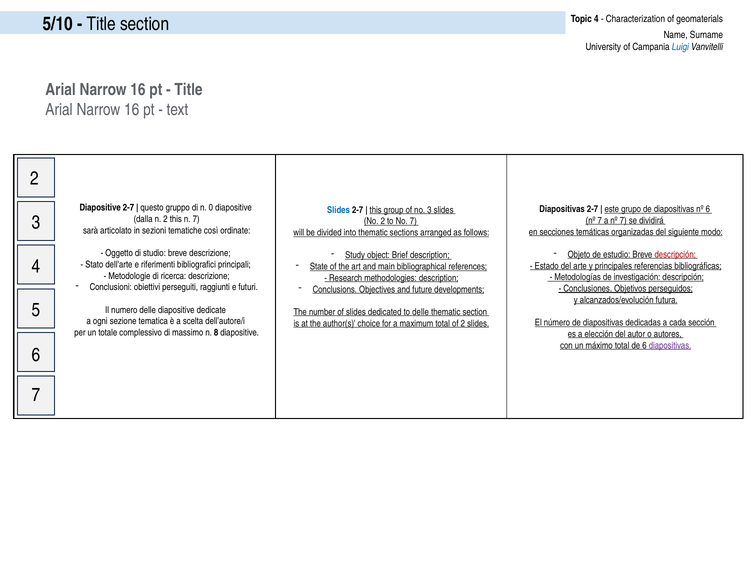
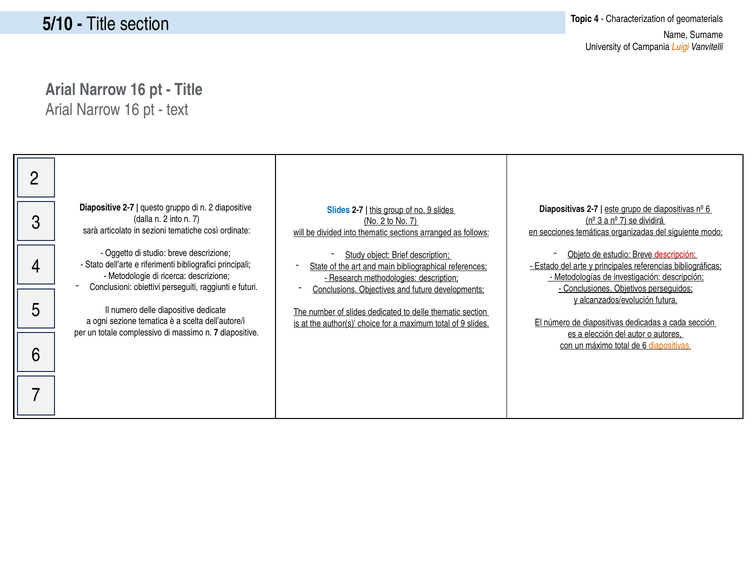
Luigi colour: blue -> orange (680, 47)
di n 0: 0 -> 2 (211, 208)
no 3: 3 -> 9 (429, 210)
2 this: this -> into (176, 219)
7: 7 -> 3 (600, 221)
of 2: 2 -> 9 (463, 324)
massimo n 8: 8 -> 7 (216, 333)
diapositivas colour: purple -> orange (670, 346)
